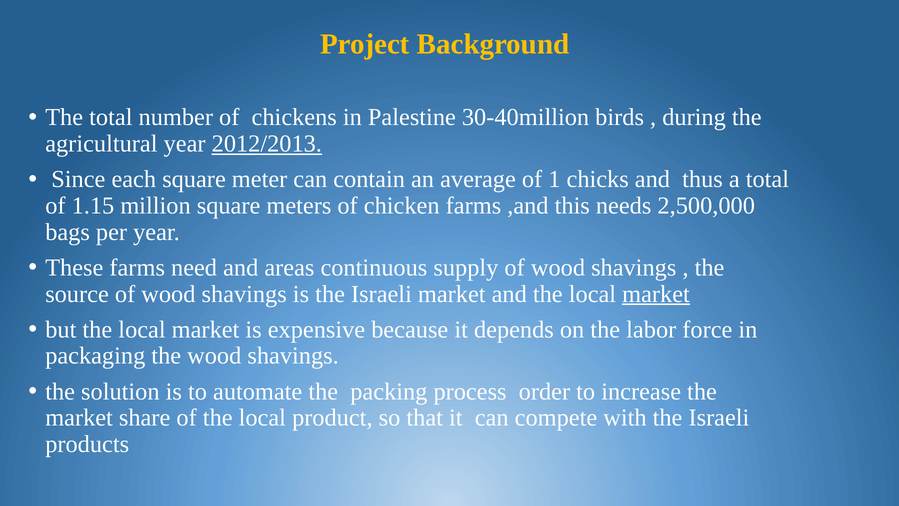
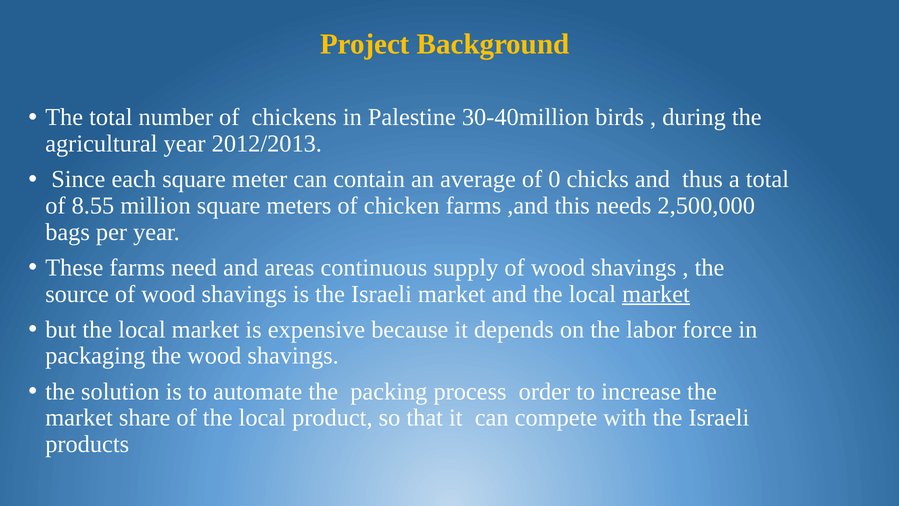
2012/2013 underline: present -> none (267, 144)
1: 1 -> 0 (554, 179)
1.15: 1.15 -> 8.55 (93, 206)
